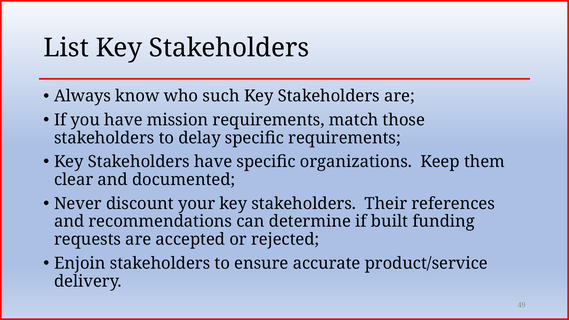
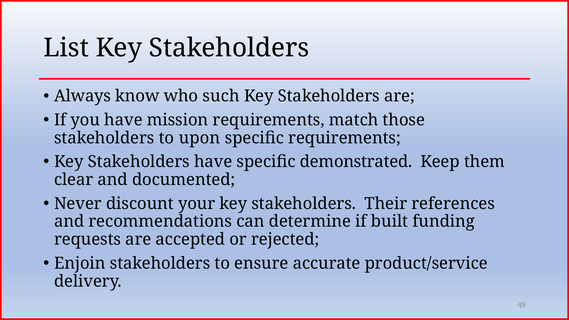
delay: delay -> upon (199, 138)
organizations: organizations -> demonstrated (356, 162)
